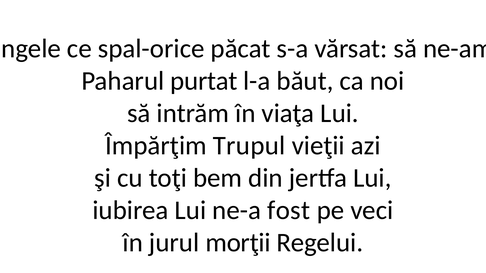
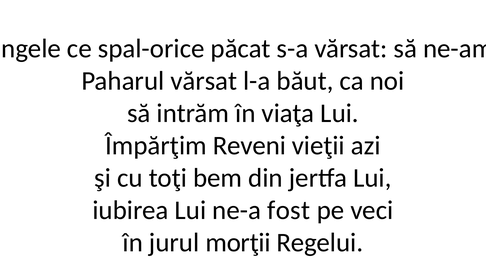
Paharul purtat: purtat -> vărsat (204, 81)
Trupul: Trupul -> Reveni (249, 146)
